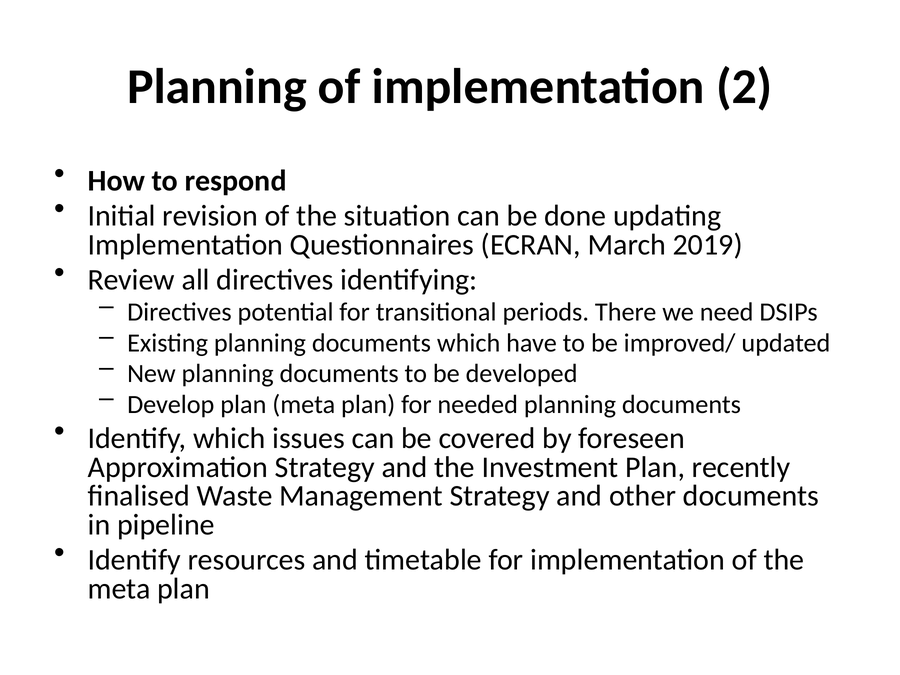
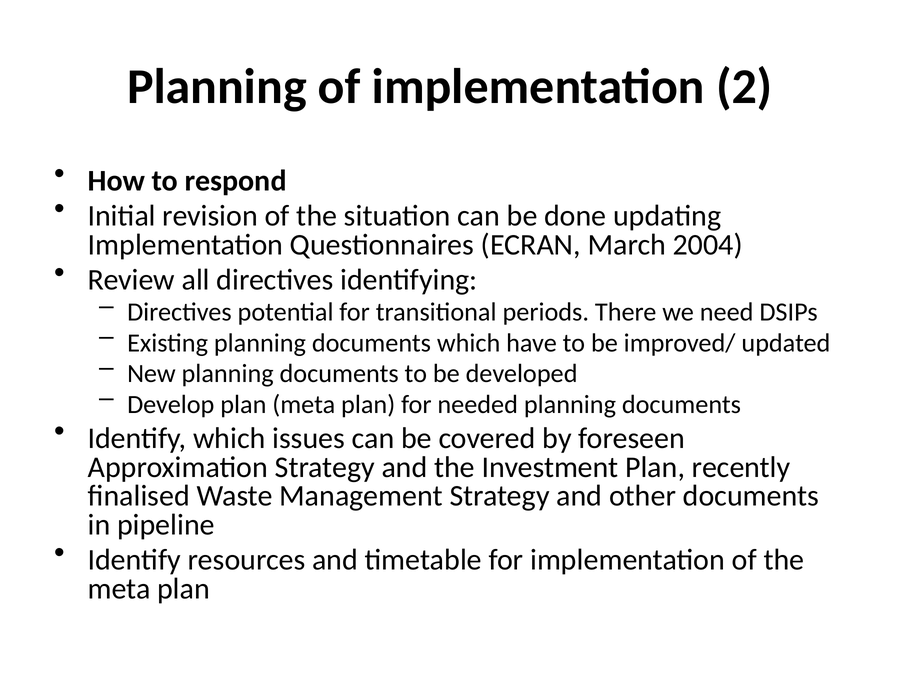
2019: 2019 -> 2004 (708, 245)
